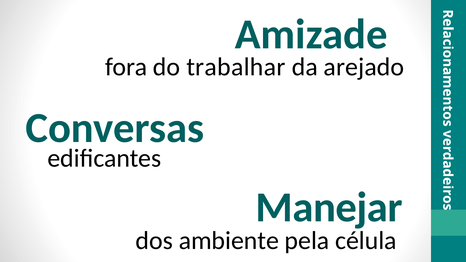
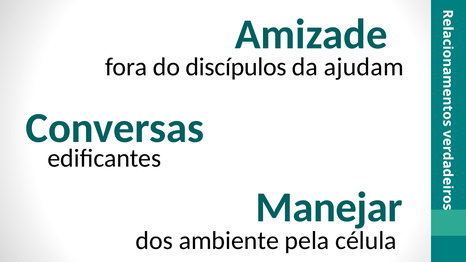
trabalhar: trabalhar -> discípulos (236, 67)
arejado: arejado -> ajudam (364, 67)
